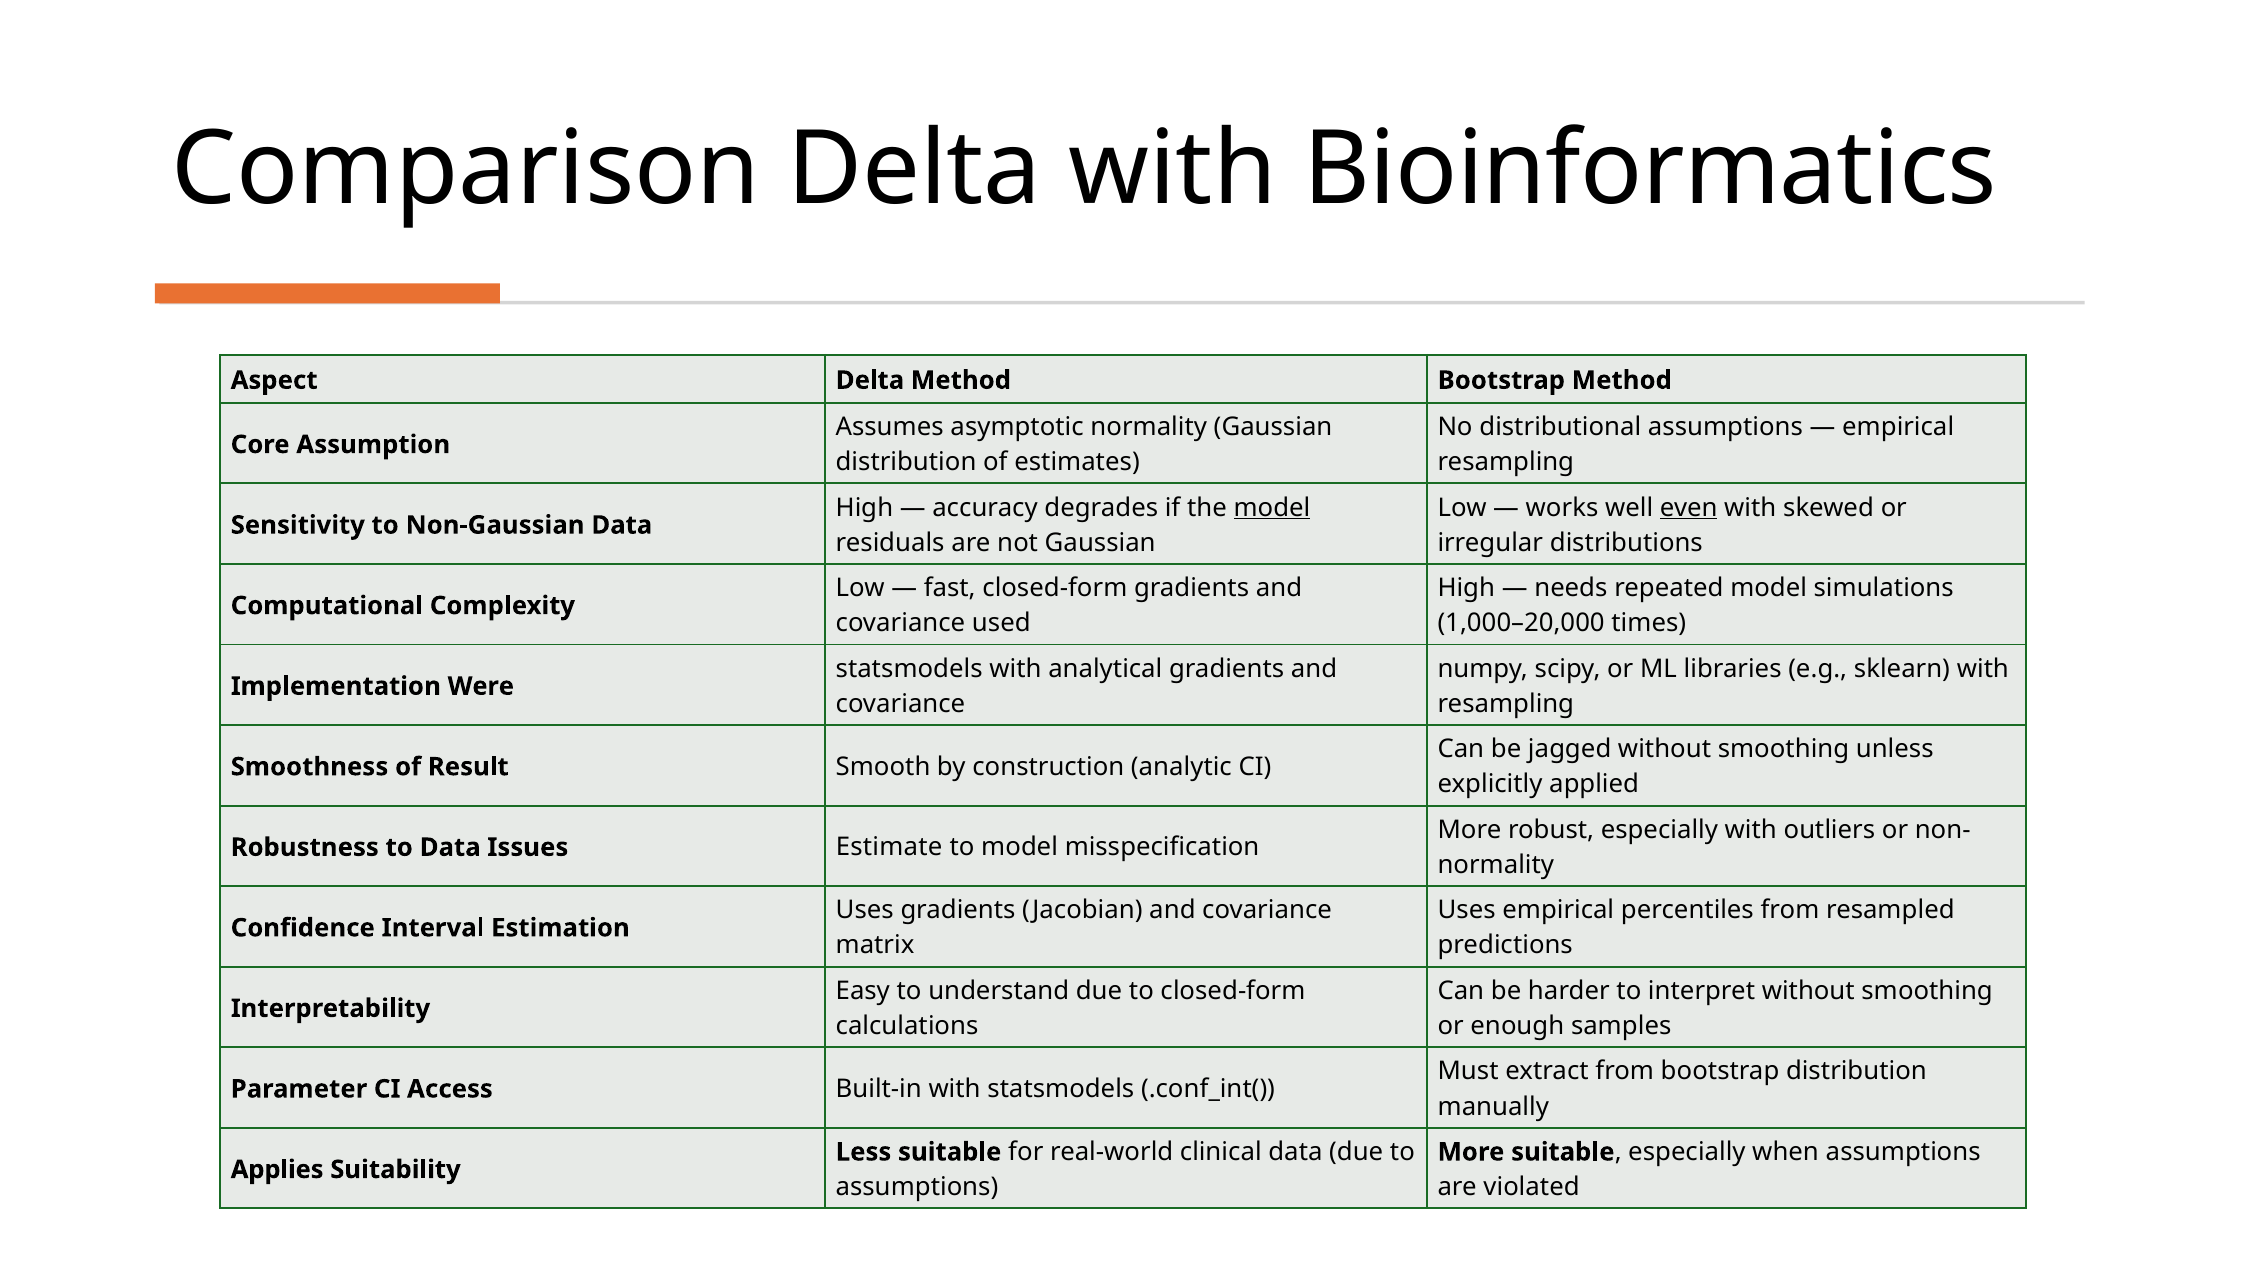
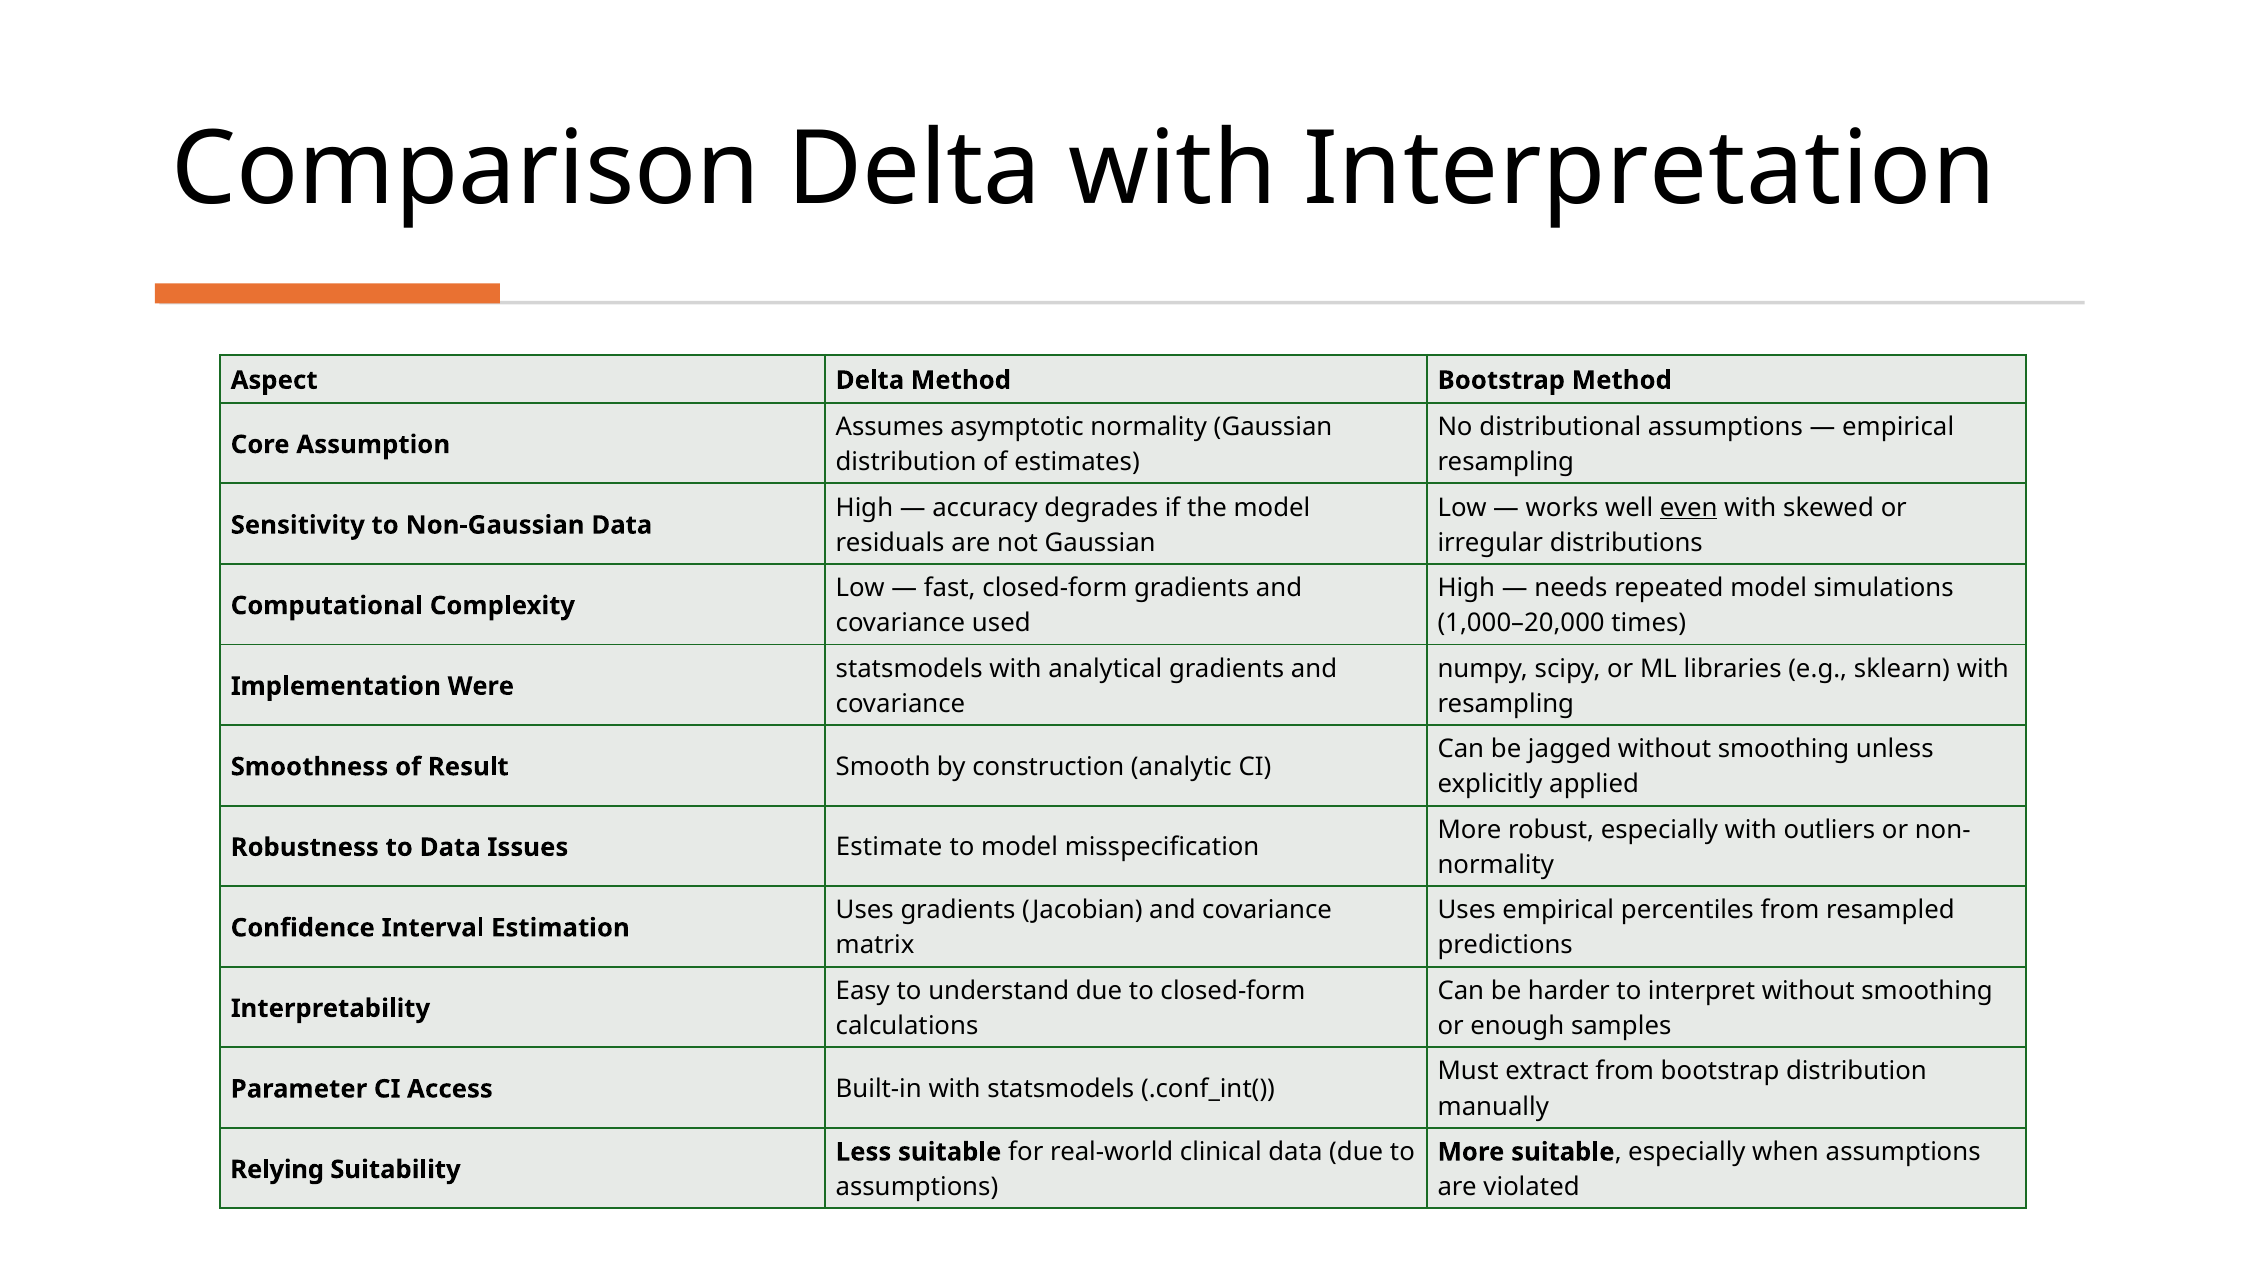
Bioinformatics: Bioinformatics -> Interpretation (1650, 169)
model underline: present -> none (1272, 508)
Applies: Applies -> Relying (277, 1170)
